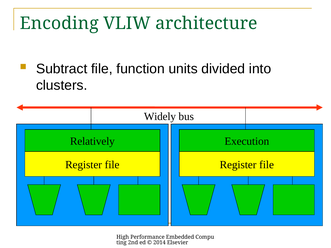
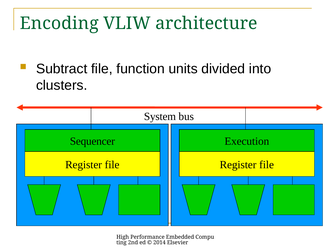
Widely: Widely -> System (160, 117)
Relatively: Relatively -> Sequencer (92, 141)
